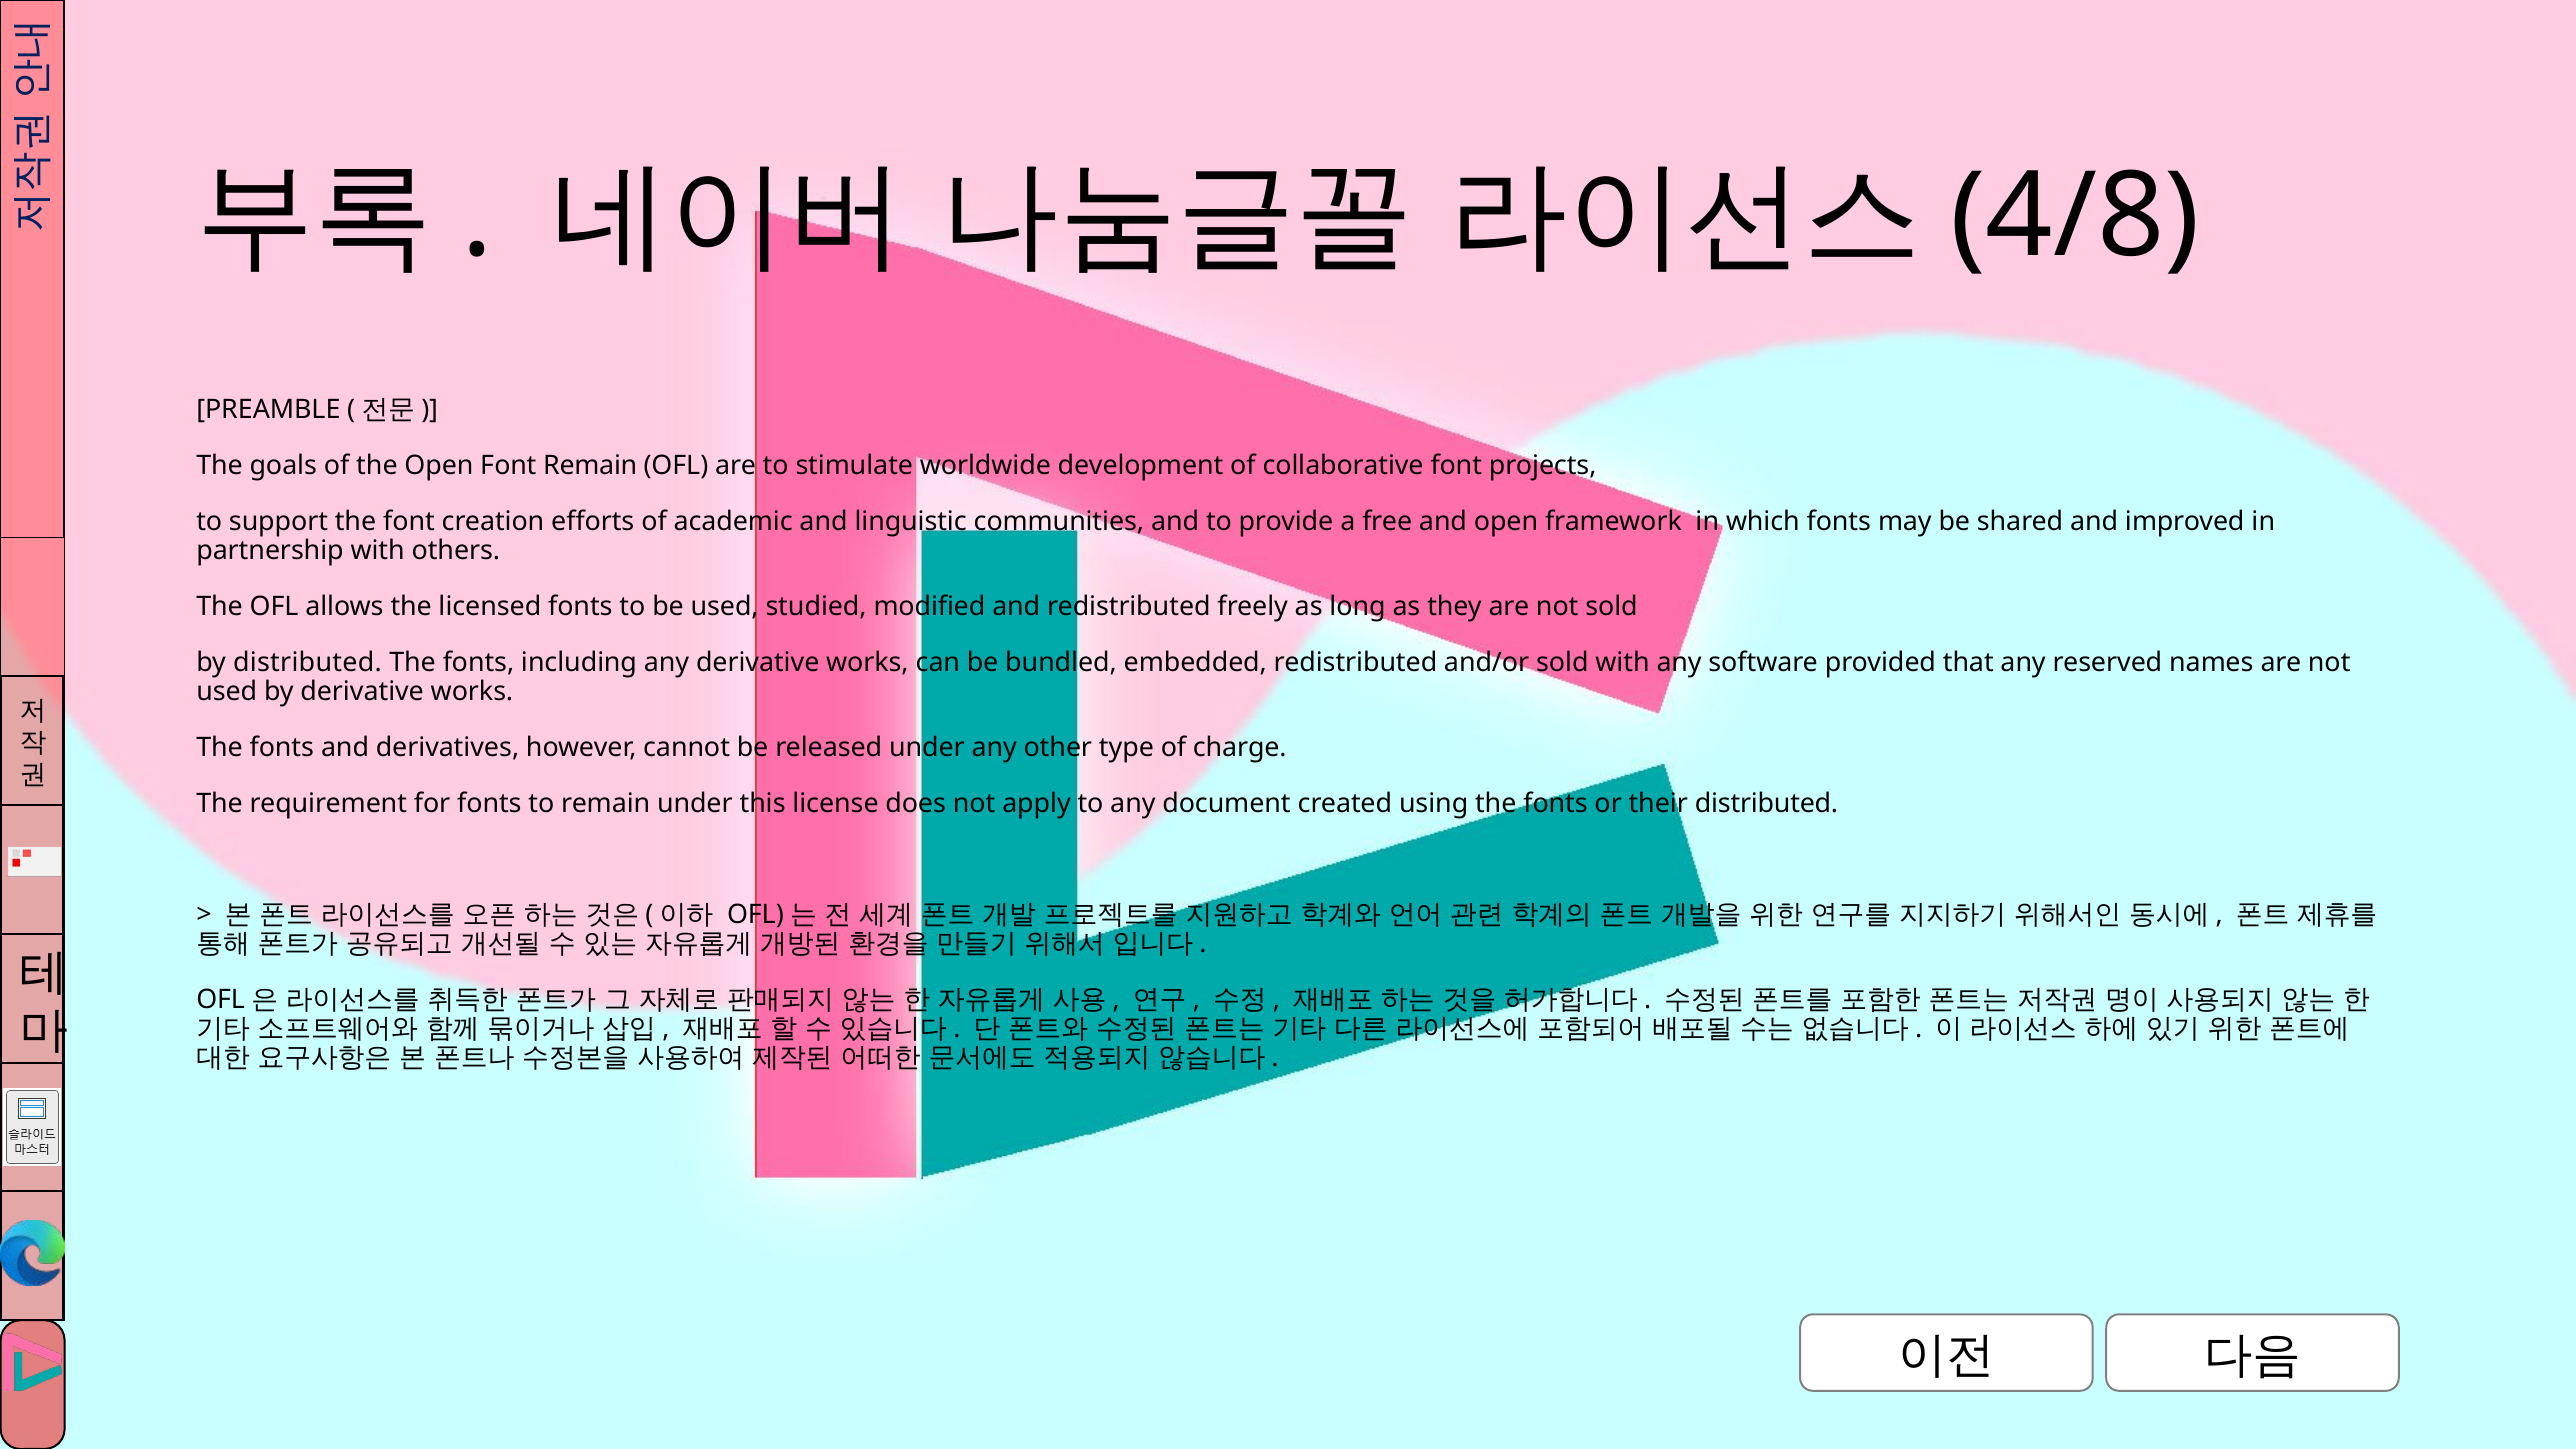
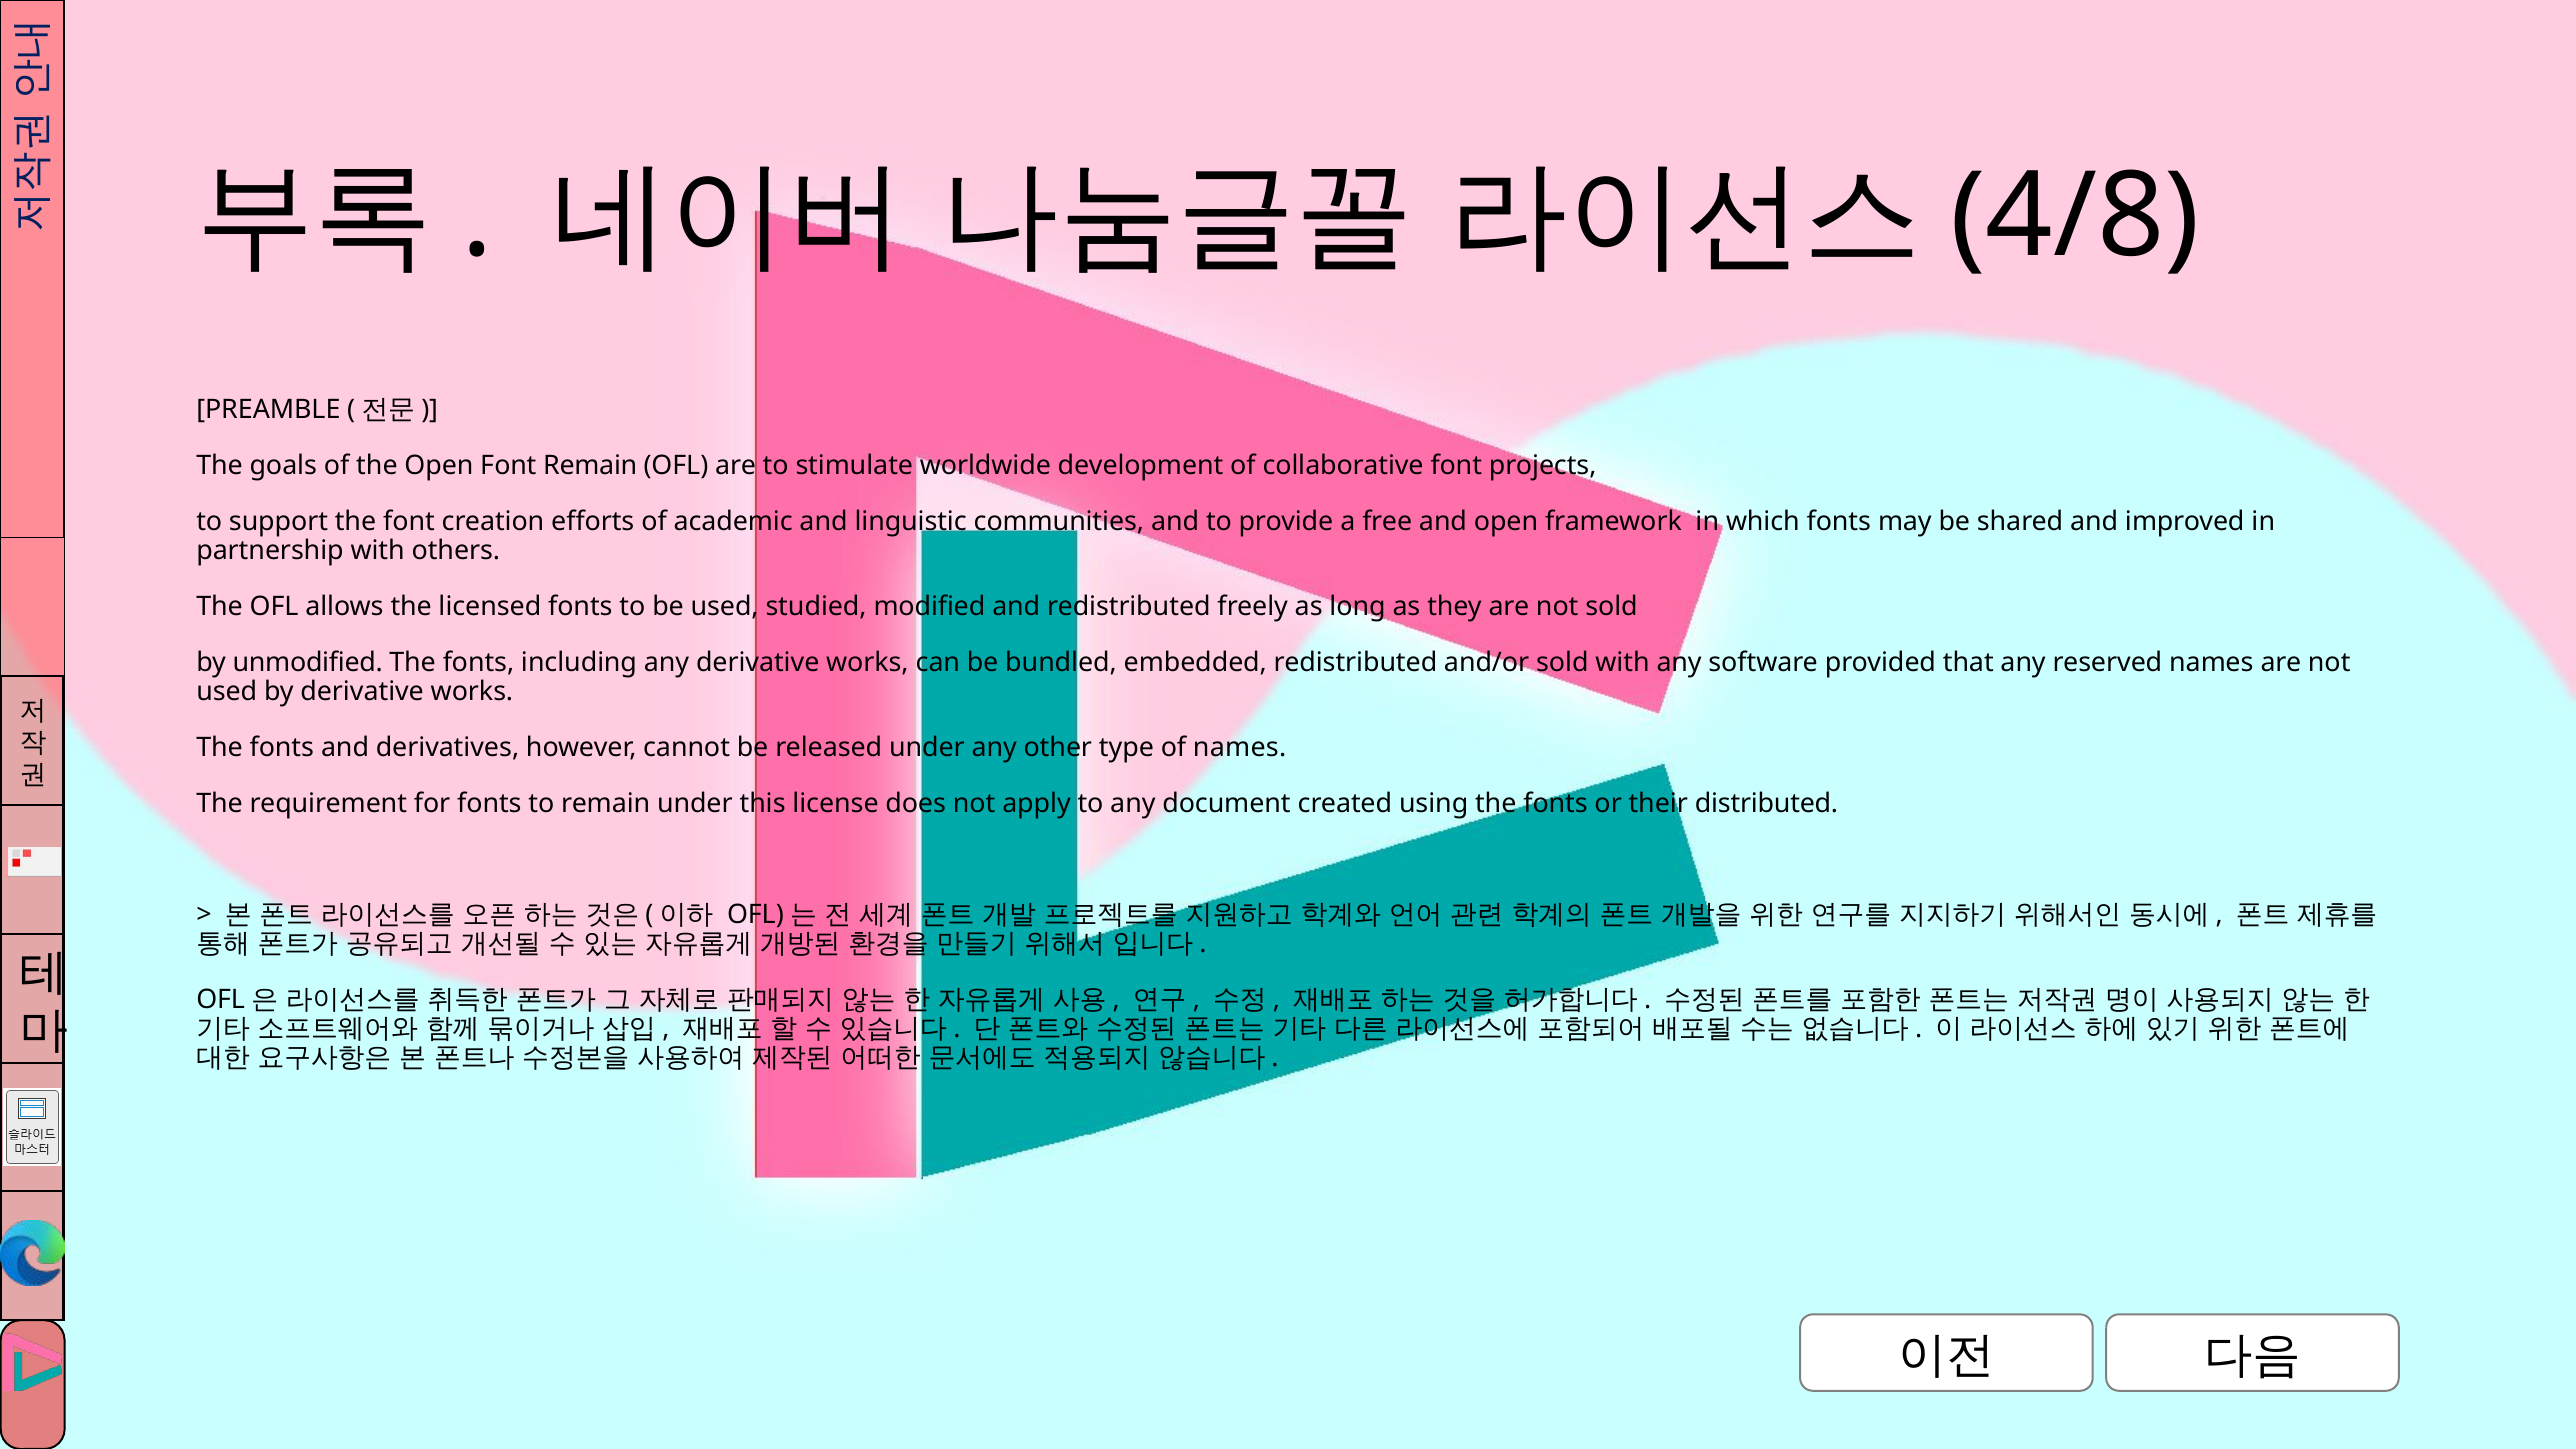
by distributed: distributed -> unmodified (308, 662)
of charge: charge -> names (1240, 747)
